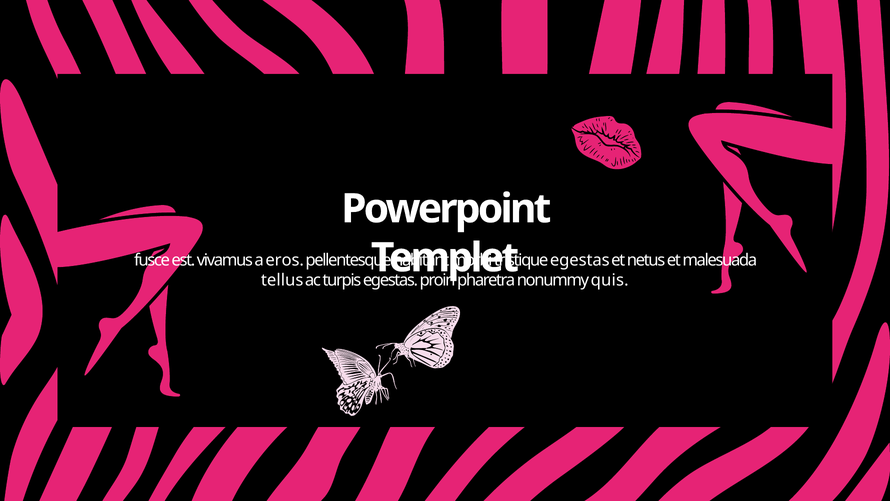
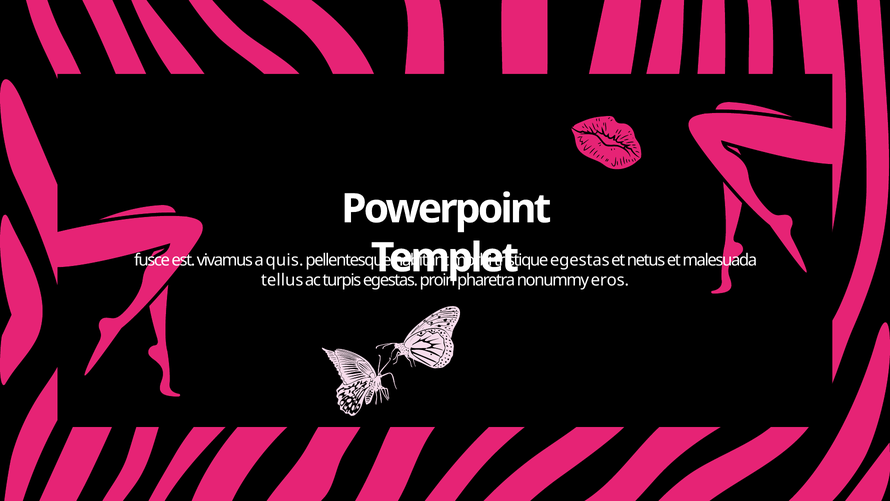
eros: eros -> quis (285, 260)
quis: quis -> eros (610, 280)
